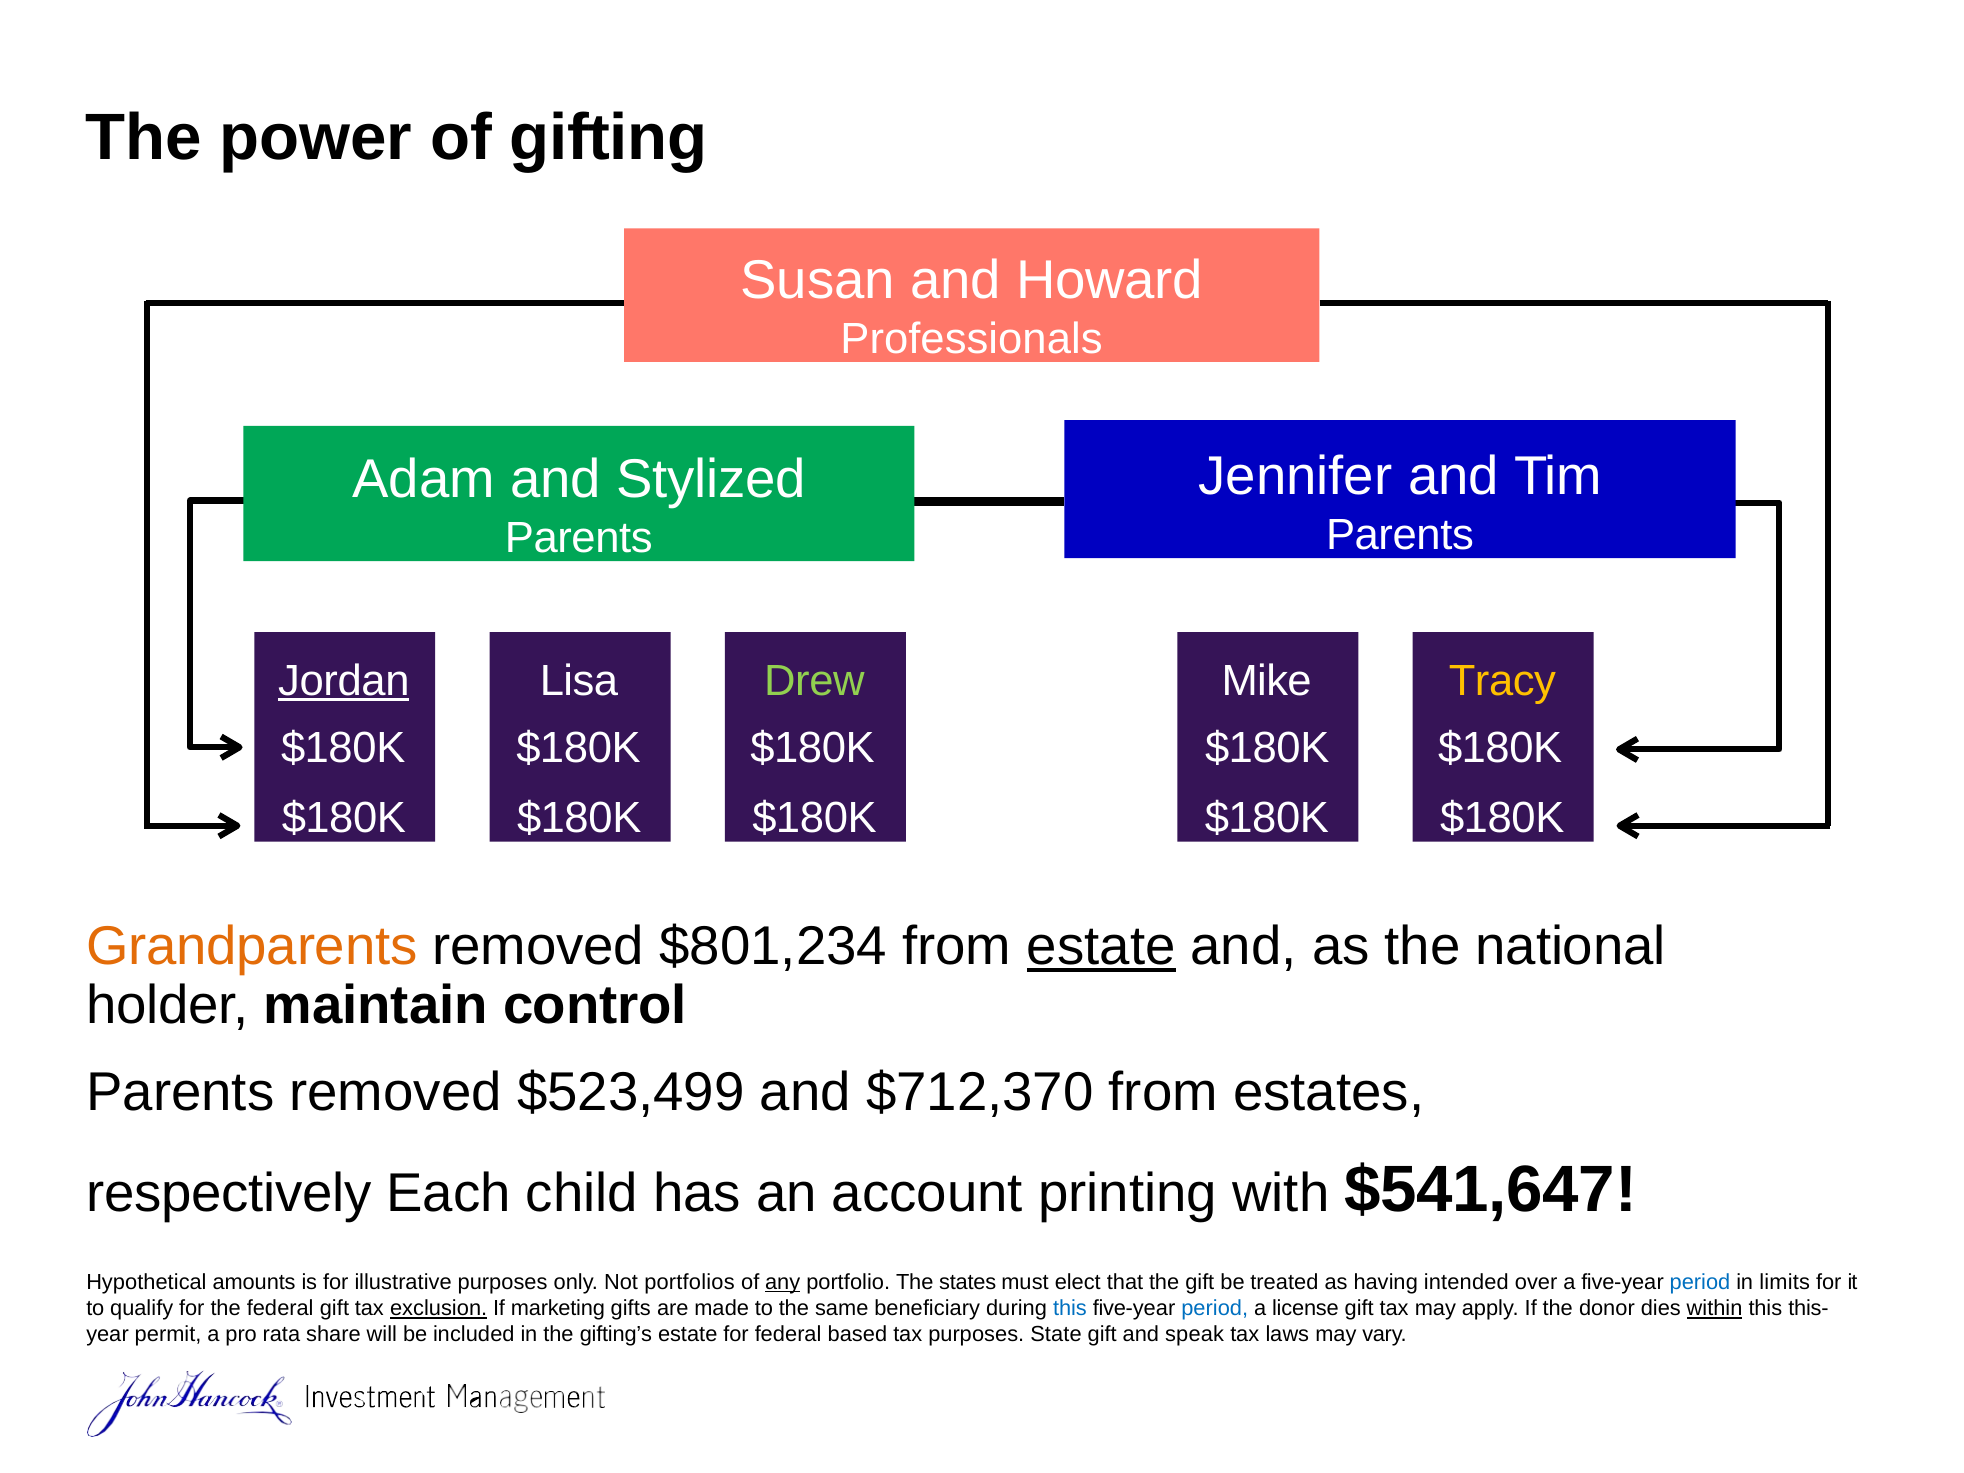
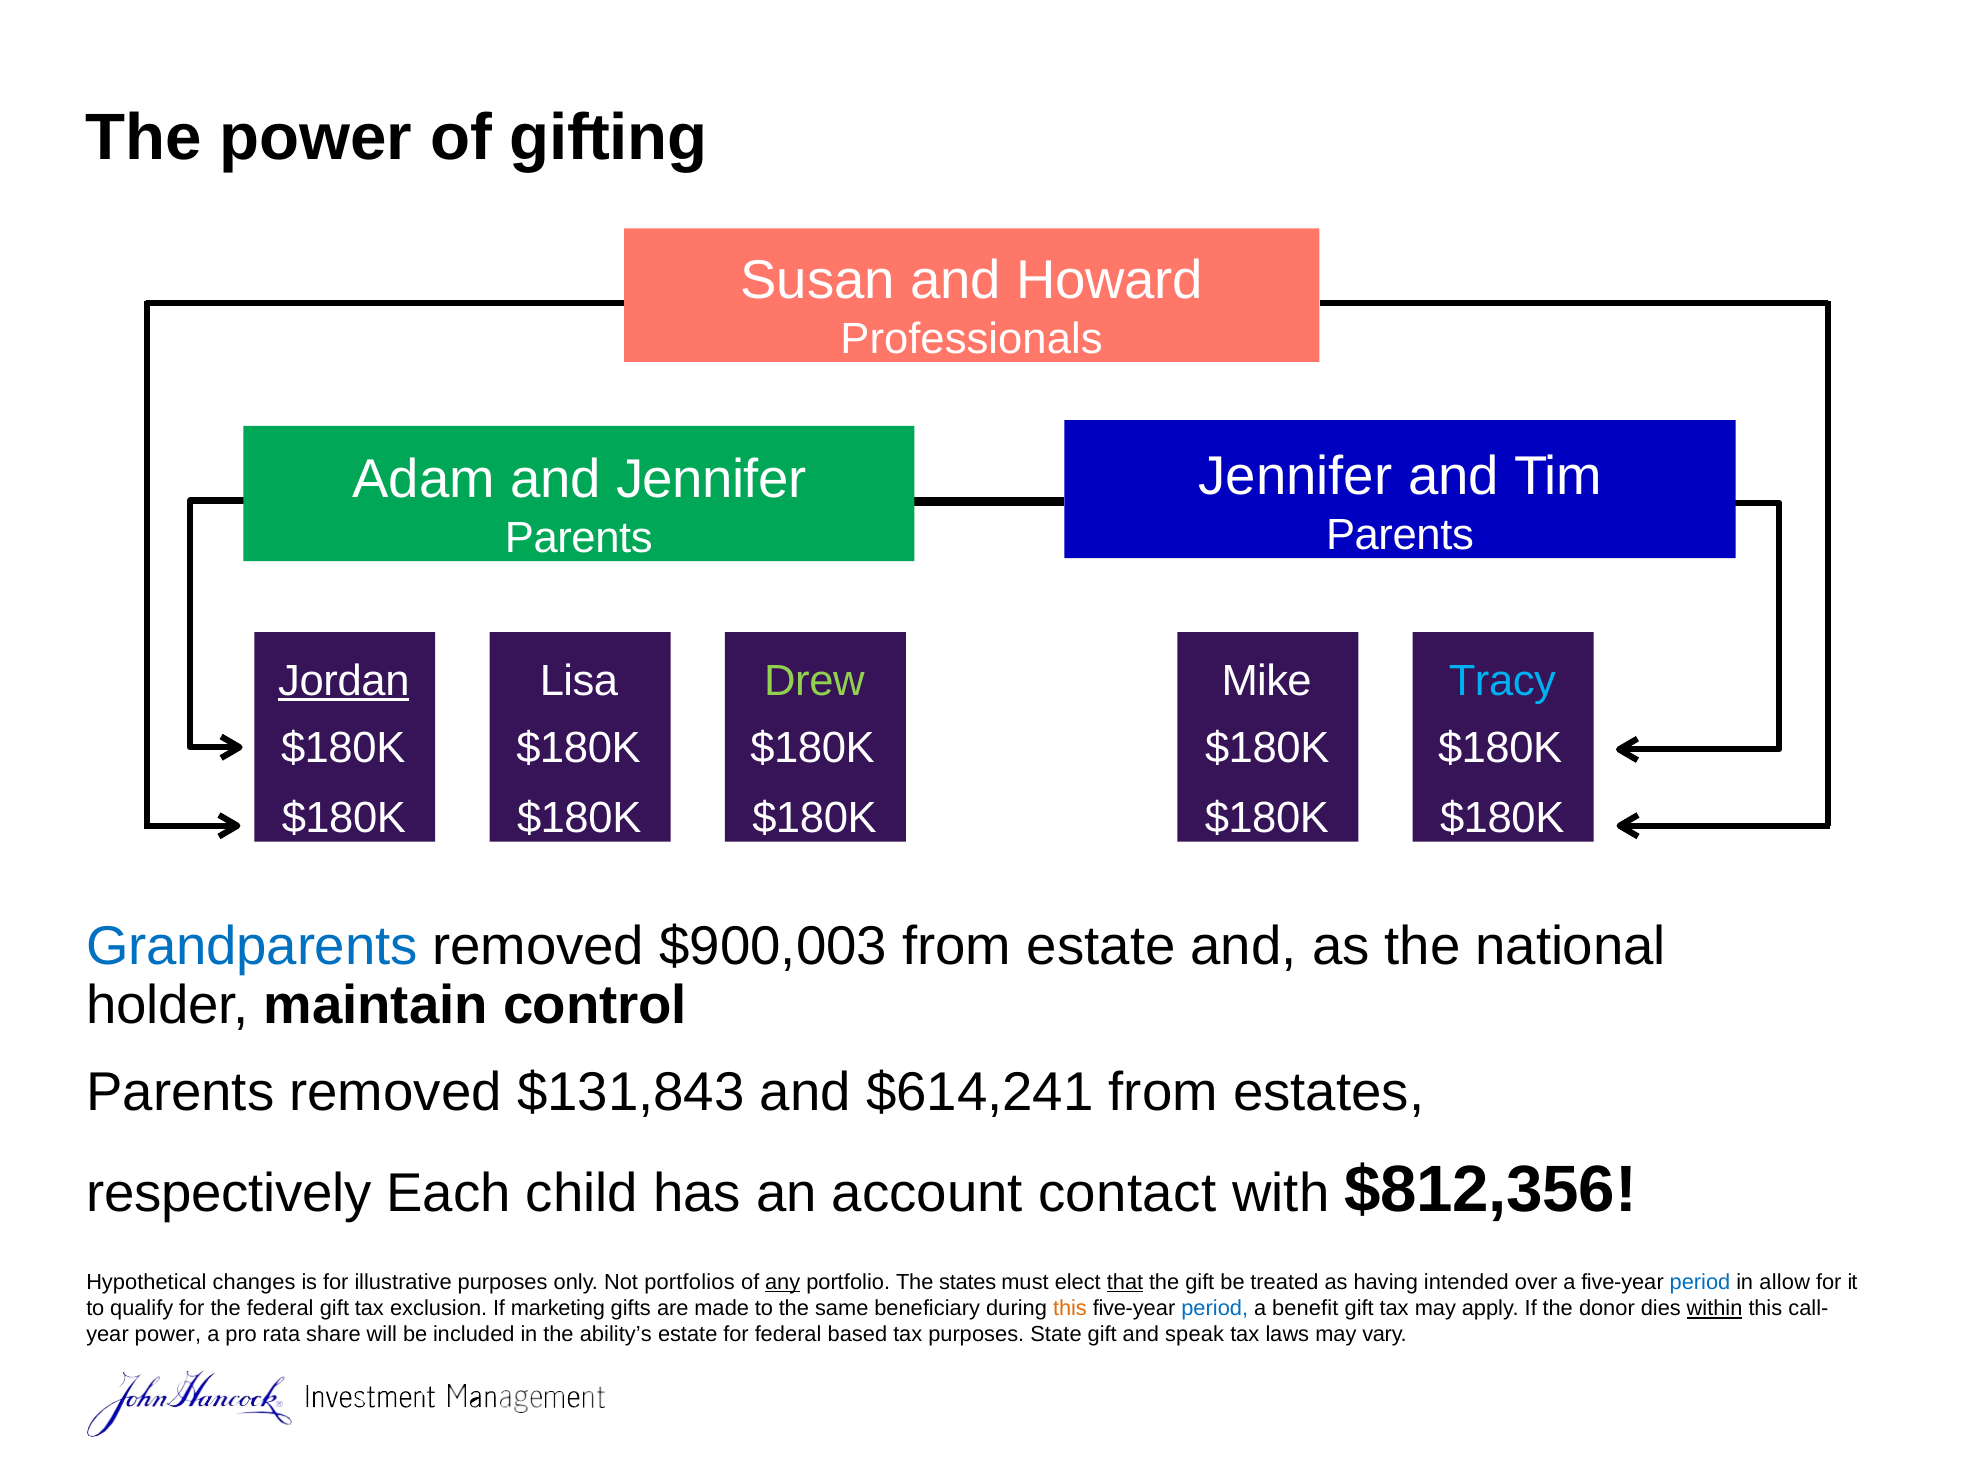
and Stylized: Stylized -> Jennifer (711, 480)
Tracy colour: yellow -> light blue (1502, 681)
Grandparents colour: orange -> blue (252, 947)
$801,234: $801,234 -> $900,003 (773, 947)
estate underline: present -> none (1101, 947)
$523,499: $523,499 -> $131,843 (631, 1092)
$712,370: $712,370 -> $614,241 (980, 1092)
printing: printing -> contact (1127, 1194)
$541,647: $541,647 -> $812,356 (1491, 1190)
amounts: amounts -> changes (254, 1282)
that underline: none -> present (1125, 1282)
limits: limits -> allow (1785, 1282)
exclusion underline: present -> none (439, 1309)
this colour: blue -> orange (1070, 1309)
license: license -> benefit (1305, 1309)
this-: this- -> call- (1808, 1309)
year permit: permit -> power (168, 1335)
gifting’s: gifting’s -> ability’s (616, 1335)
